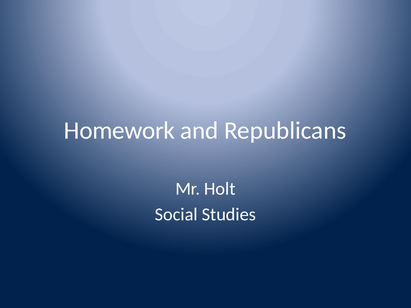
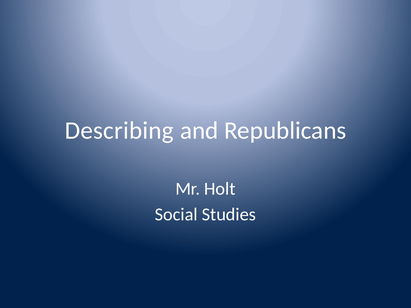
Homework: Homework -> Describing (119, 131)
